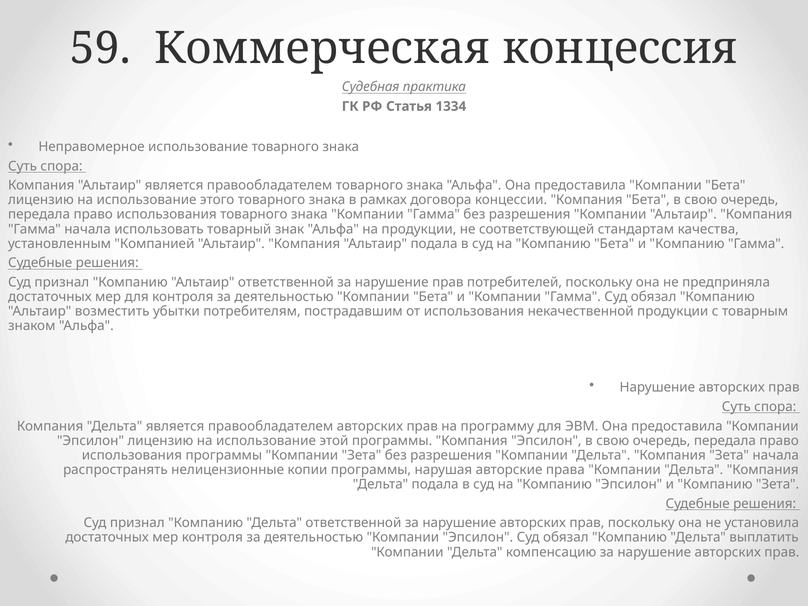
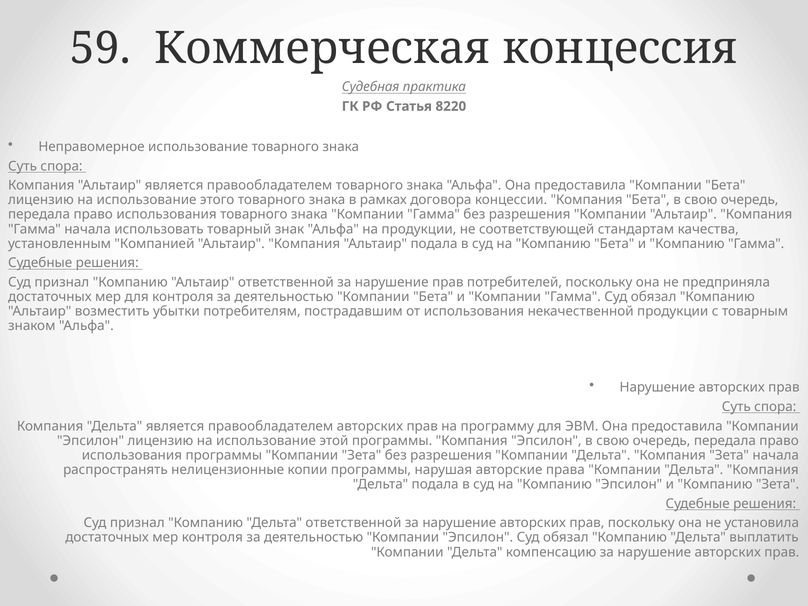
1334: 1334 -> 8220 (451, 106)
